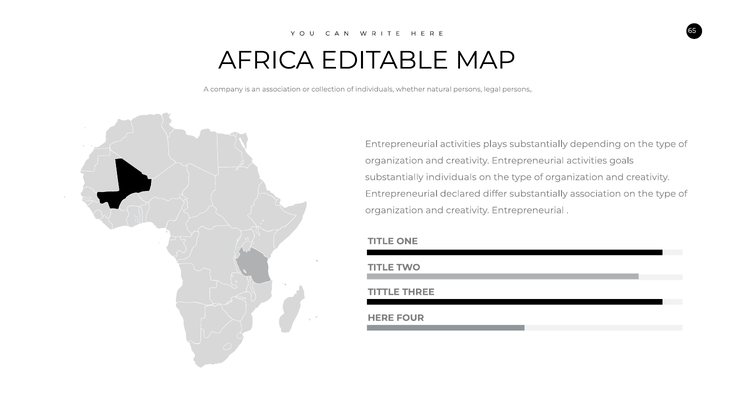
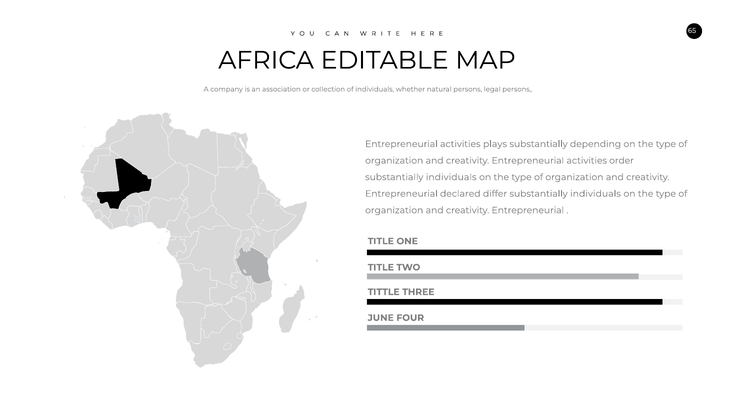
goals: goals -> order (622, 161)
differ substantially association: association -> individuals (595, 194)
HERE: HERE -> JUNE (381, 318)
